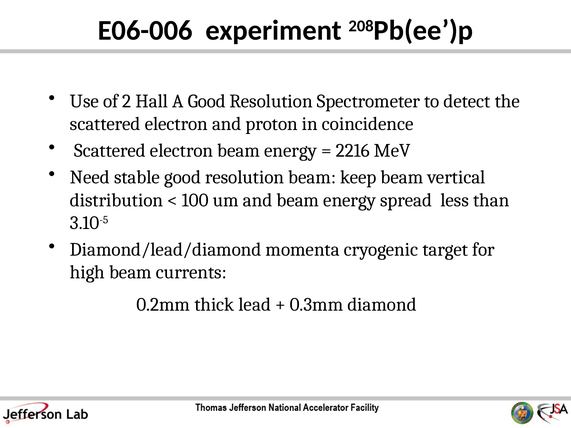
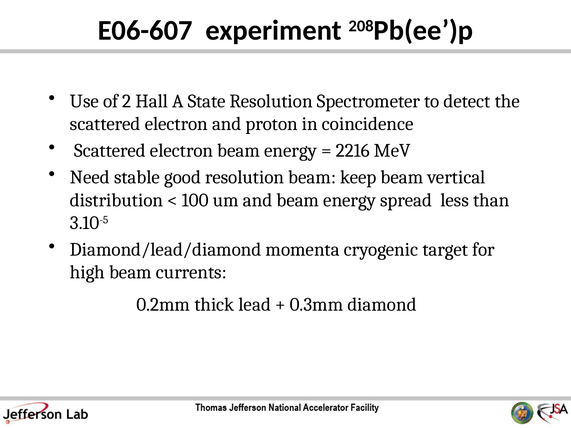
E06-006: E06-006 -> E06-607 (145, 31)
A Good: Good -> State (207, 101)
